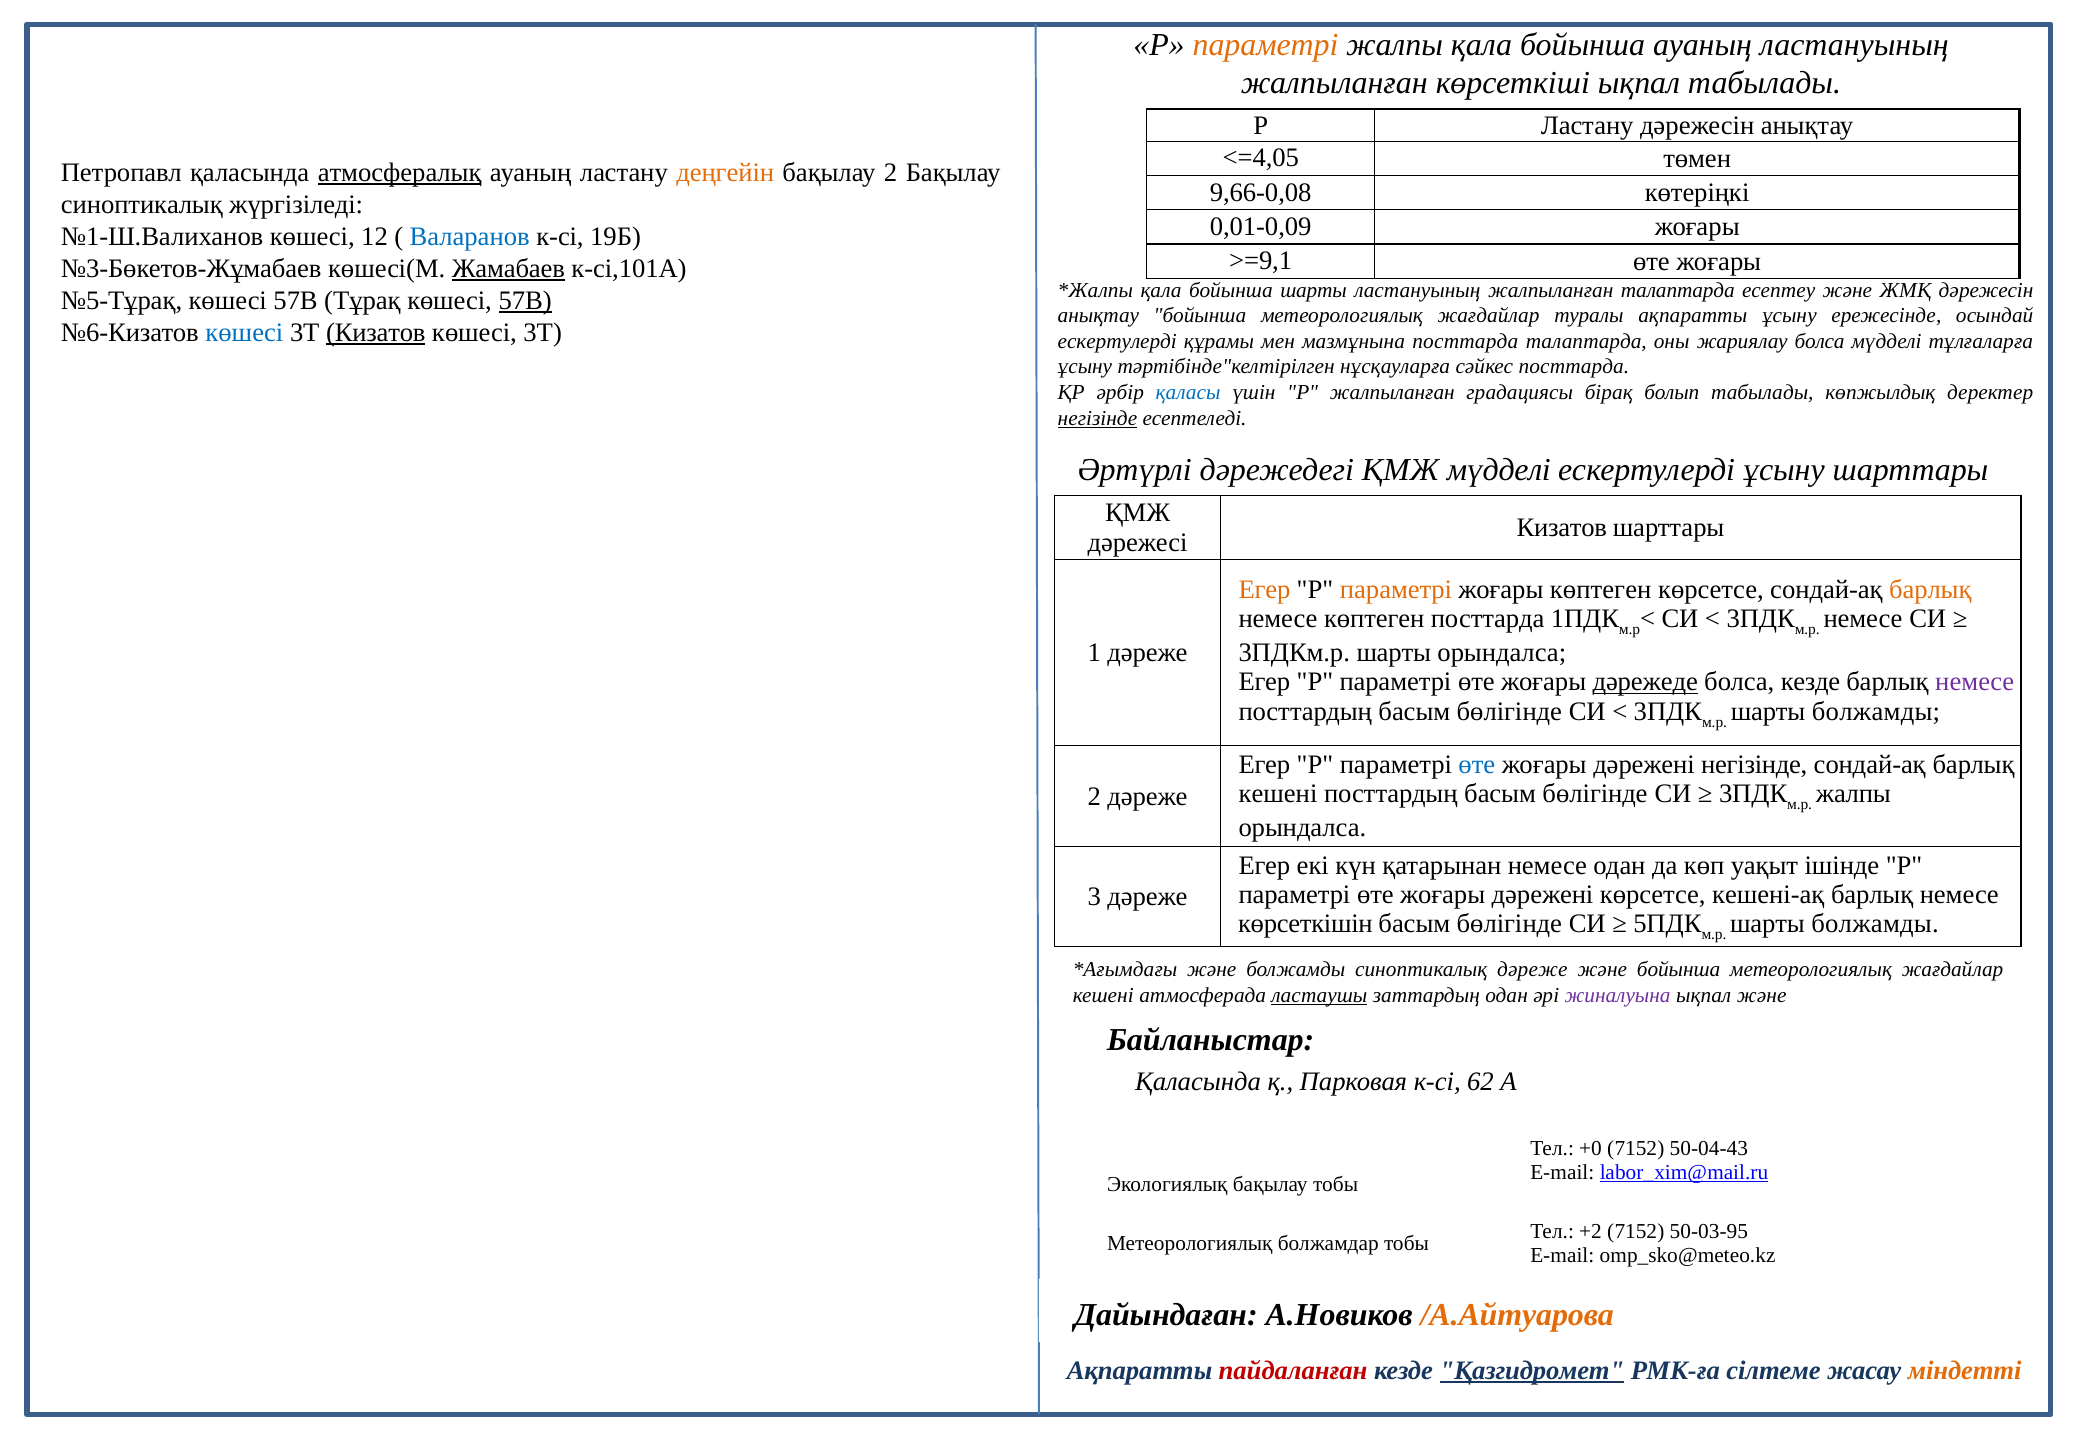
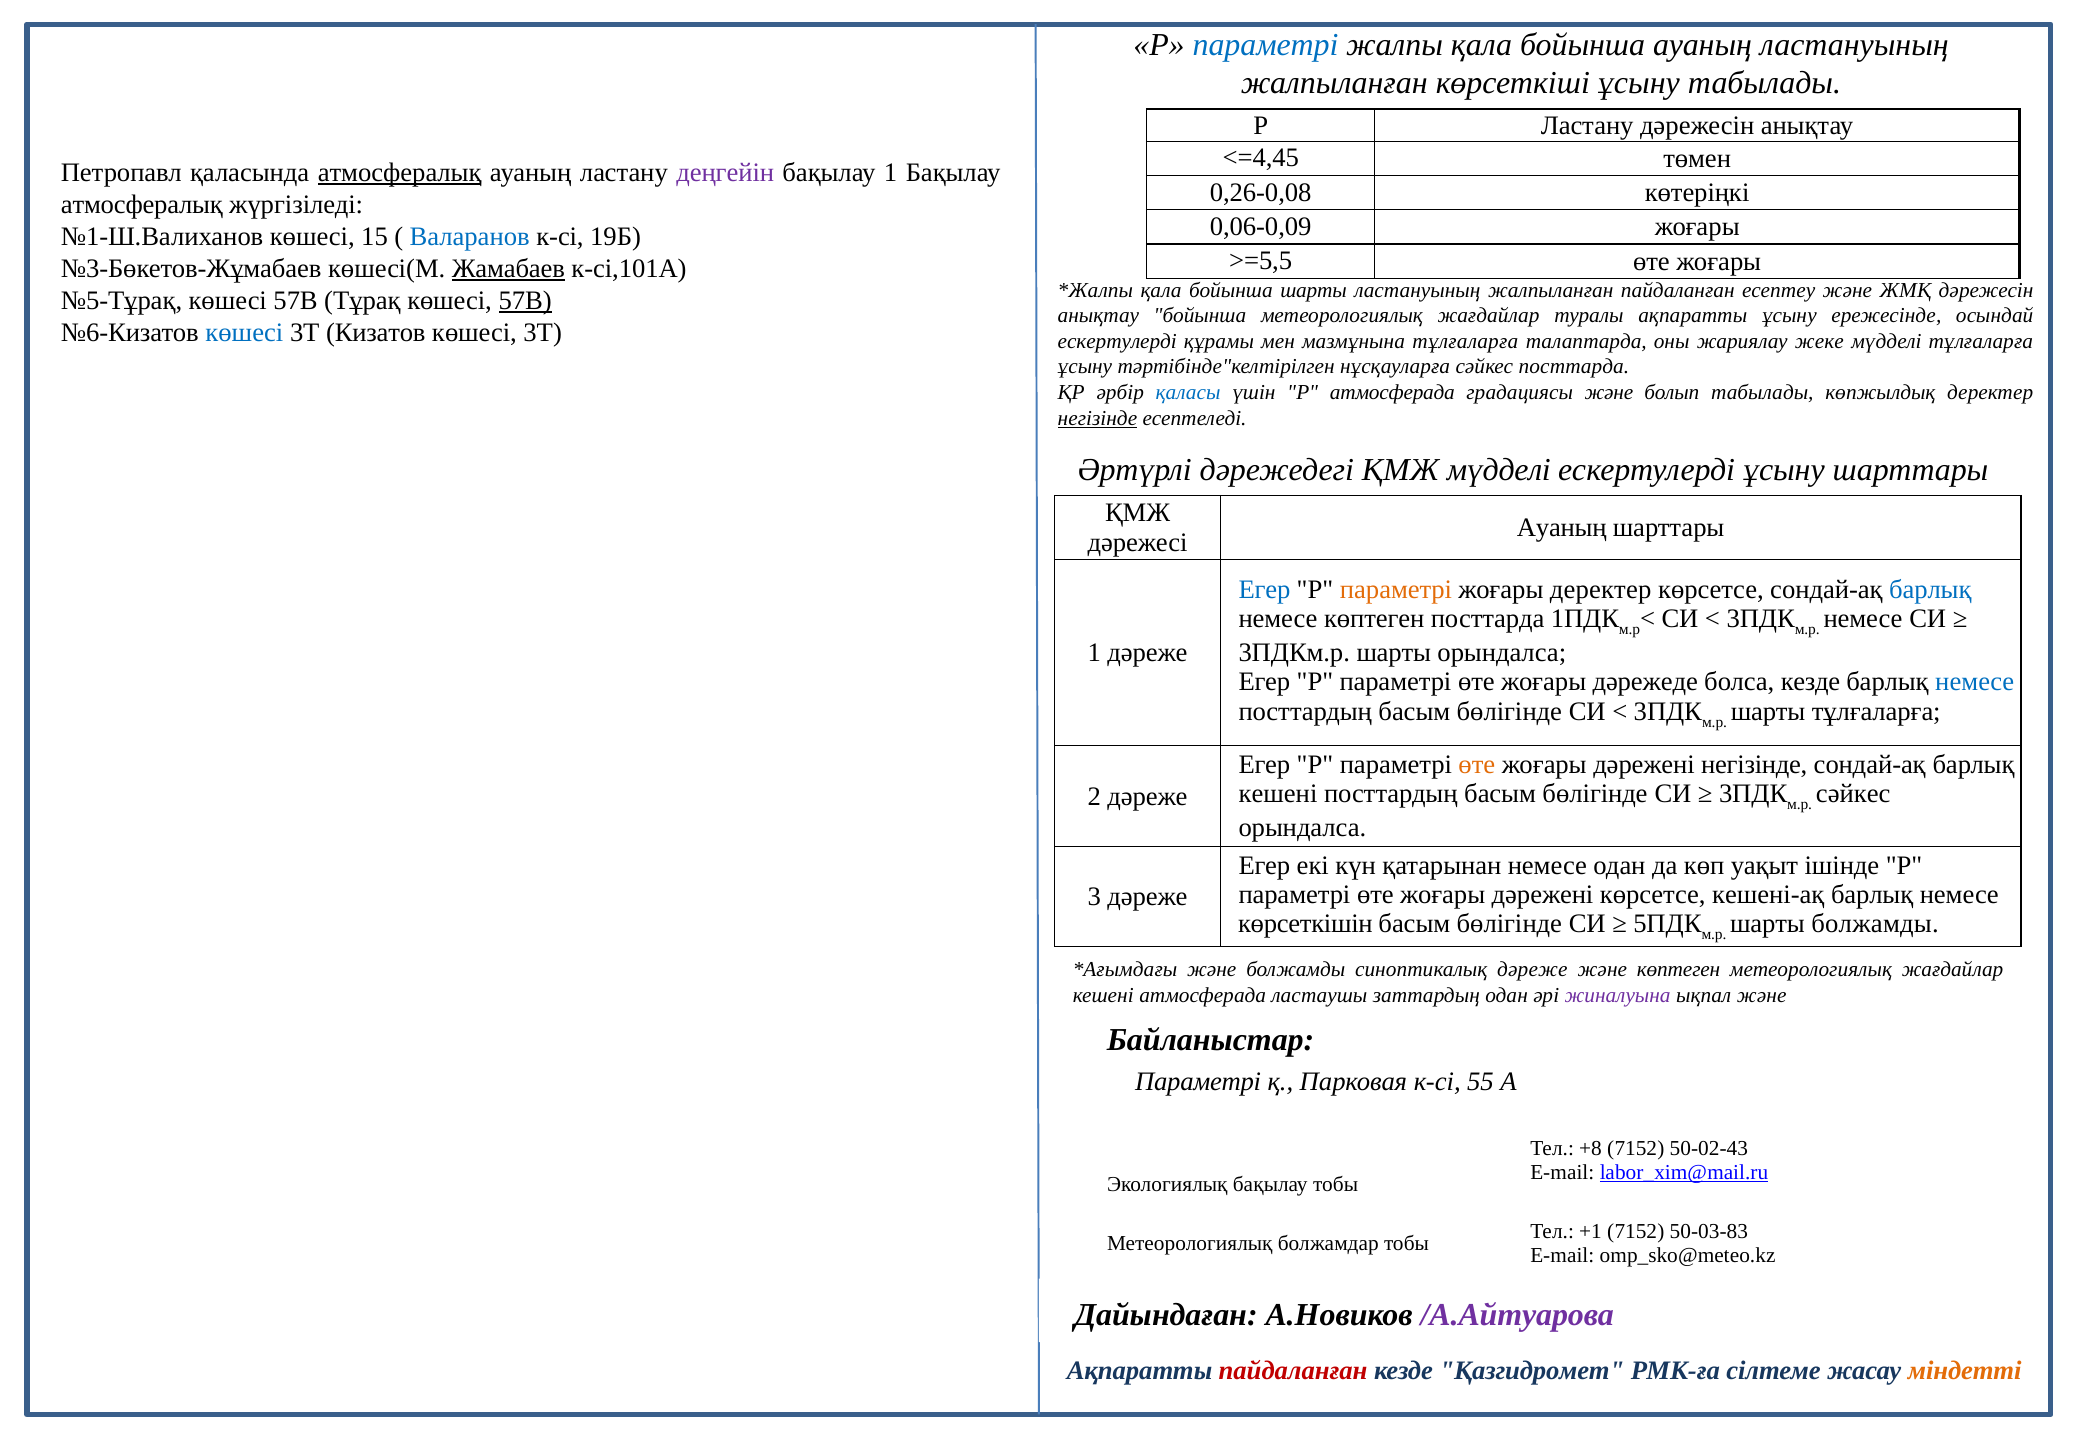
параметрі colour: orange -> blue (1266, 45)
көрсеткіші ықпал: ықпал -> ұсыну (1639, 83)
<=4,05: <=4,05 -> <=4,45 (1261, 158)
деңгейін colour: orange -> purple (725, 173)
бақылау 2: 2 -> 1 (891, 173)
9,66-0,08: 9,66-0,08 -> 0,26-0,08 (1261, 192)
синоптикалық: синоптикалық -> атмосфералық (142, 205)
0,01-0,09: 0,01-0,09 -> 0,06-0,09 (1261, 227)
12: 12 -> 15 (375, 237)
>=9,1: >=9,1 -> >=5,5 (1261, 261)
жалпыланған талаптарда: талаптарда -> пайдаланған (1678, 290)
Кизатов underline: present -> none (376, 333)
мазмұнына посттарда: посттарда -> тұлғаларға (1465, 341)
жариялау болса: болса -> жеке (1819, 341)
Р жалпыланған: жалпыланған -> атмосферада (1392, 392)
градациясы бірақ: бірақ -> және (1609, 392)
Кизатов: Кизатов -> Ауаның (1562, 527)
Егер colour: orange -> blue (1264, 590)
жоғары көптеген: көптеген -> деректер (1601, 590)
барлық colour: orange -> blue (1930, 590)
дәрежеде underline: present -> none (1645, 682)
немесе colour: purple -> blue (1975, 682)
болжамды: болжамды -> тұлғаларға (1876, 711)
өте colour: blue -> orange (1477, 764)
жалпы: жалпы -> сәйкес (1853, 794)
және бойынша: бойынша -> көптеген (1679, 969)
ластаушы underline: present -> none (1319, 995)
Қаласында: Қаласында -> Параметрі (1198, 1081)
62: 62 -> 55 (1480, 1081)
+0: +0 -> +8 (1591, 1148)
50-04-43: 50-04-43 -> 50-02-43 (1709, 1148)
+2: +2 -> +1 (1591, 1232)
50-03-95: 50-03-95 -> 50-03-83 (1709, 1232)
/А.Айтуарова colour: orange -> purple (1517, 1314)
Қазгидромет underline: present -> none (1532, 1370)
